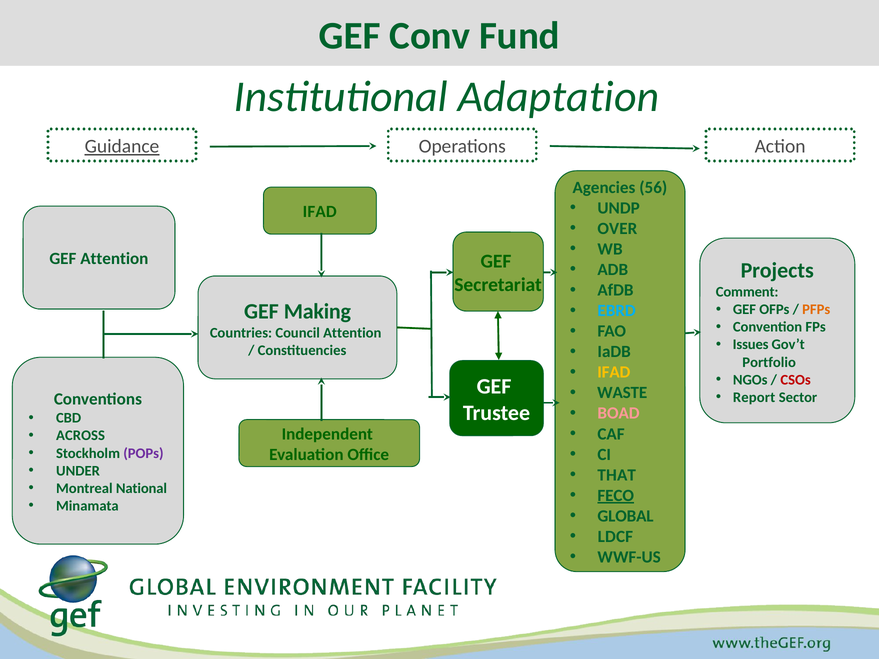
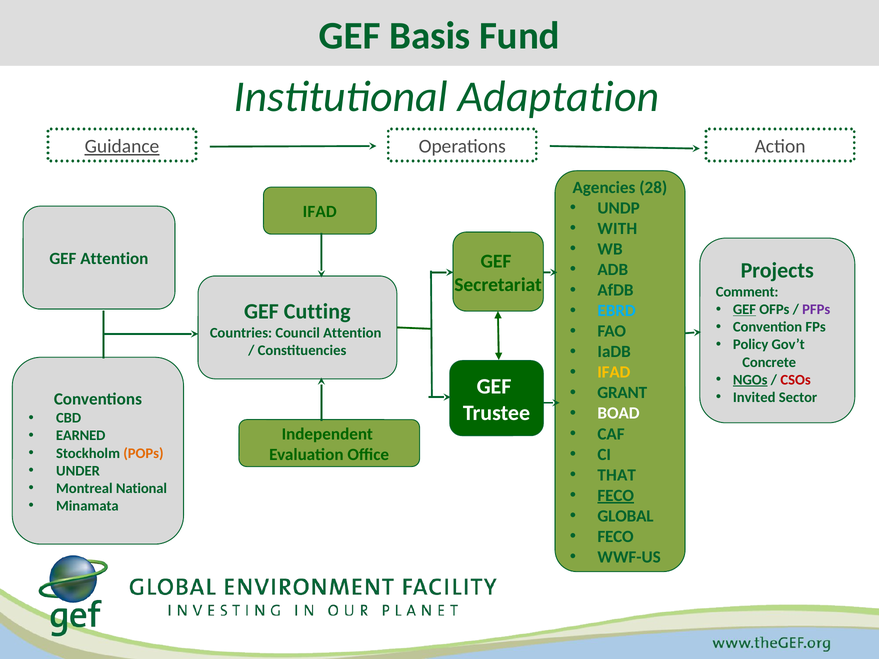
Conv: Conv -> Basis (430, 36)
56: 56 -> 28 (653, 188)
OVER: OVER -> WITH (617, 229)
GEF underline: none -> present (744, 310)
PFPs colour: orange -> purple (816, 310)
Making: Making -> Cutting (317, 311)
Issues: Issues -> Policy (751, 345)
Portfolio: Portfolio -> Concrete (769, 362)
NGOs underline: none -> present (750, 380)
WASTE: WASTE -> GRANT (622, 393)
Report: Report -> Invited (754, 398)
BOAD colour: pink -> white (619, 414)
ACROSS: ACROSS -> EARNED (81, 436)
POPs colour: purple -> orange (143, 453)
LDCF: LDCF -> FECO (616, 537)
